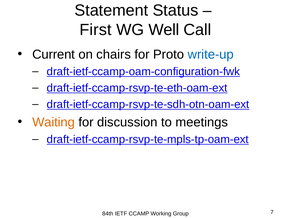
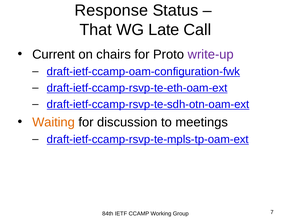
Statement: Statement -> Response (111, 10)
First: First -> That (96, 30)
Well: Well -> Late (164, 30)
write-up colour: blue -> purple (211, 54)
